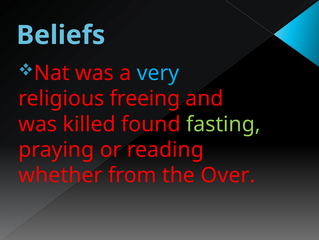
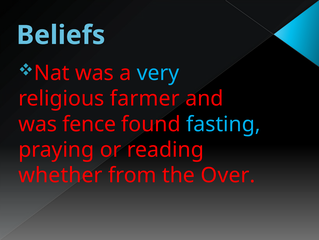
freeing: freeing -> farmer (145, 98)
killed: killed -> fence (89, 124)
fasting colour: light green -> light blue (223, 124)
